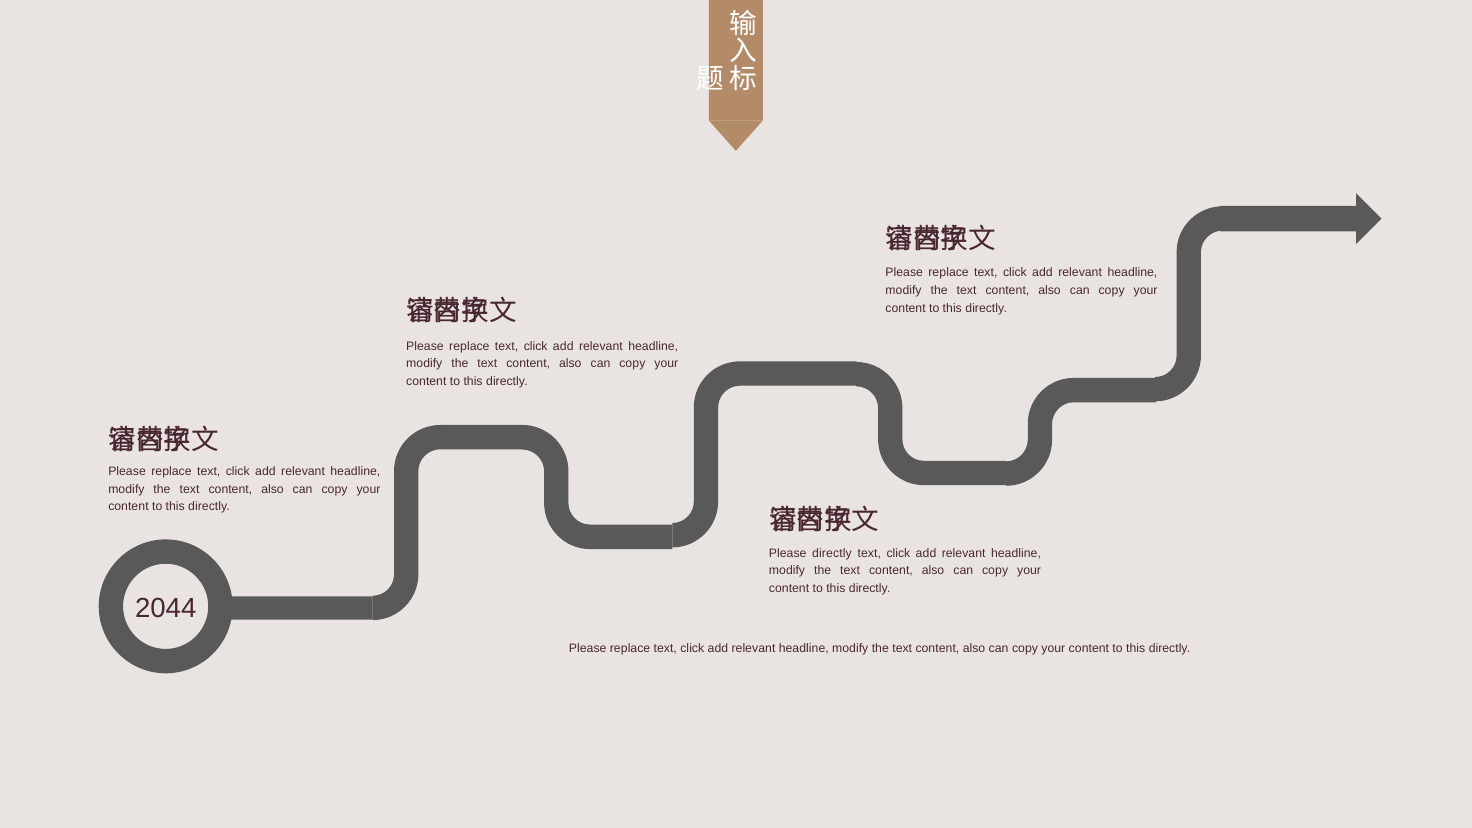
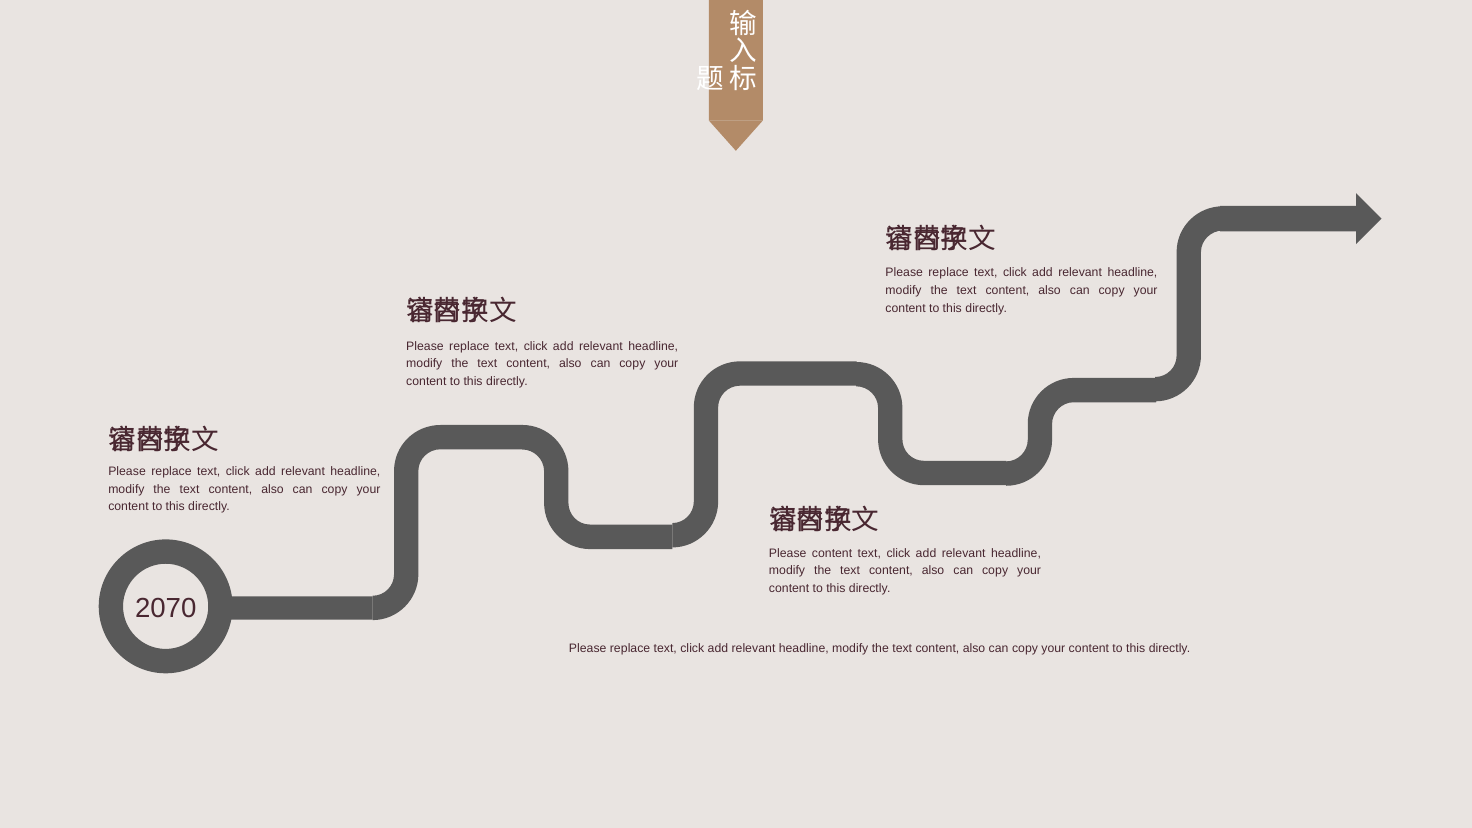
Please directly: directly -> content (832, 553)
2044: 2044 -> 2070 (166, 608)
